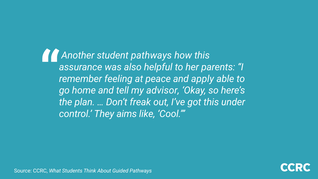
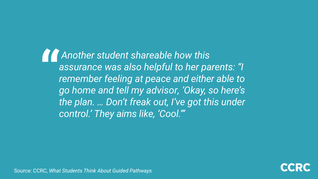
student pathways: pathways -> shareable (151, 55)
apply: apply -> either (203, 79)
